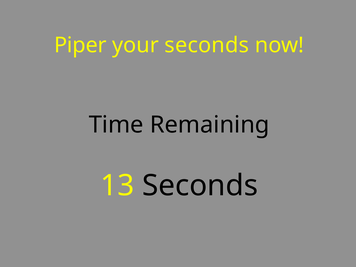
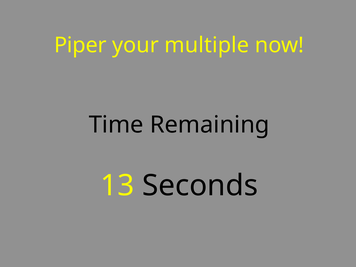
your seconds: seconds -> multiple (207, 45)
